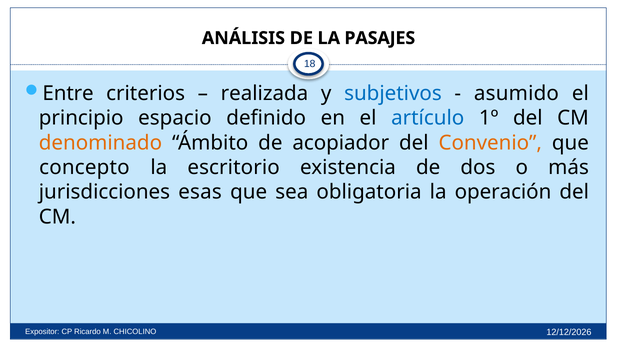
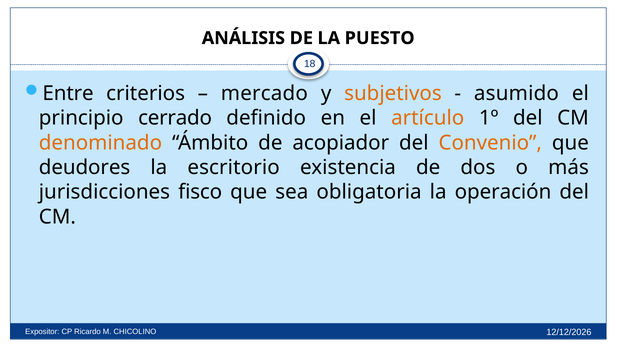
PASAJES: PASAJES -> PUESTO (380, 38)
realizada: realizada -> mercado (264, 93)
subjetivos colour: blue -> orange (393, 93)
espacio: espacio -> cerrado (175, 118)
artículo colour: blue -> orange (428, 118)
concepto: concepto -> deudores (85, 167)
esas: esas -> fisco (200, 192)
